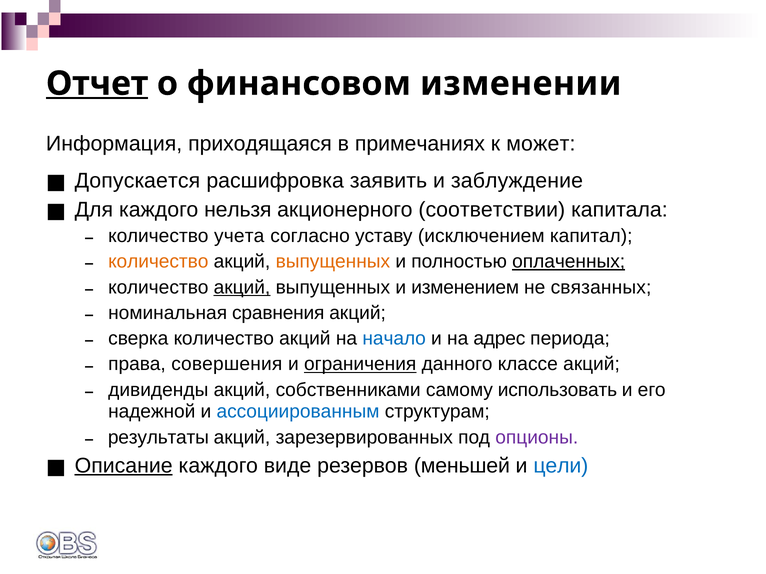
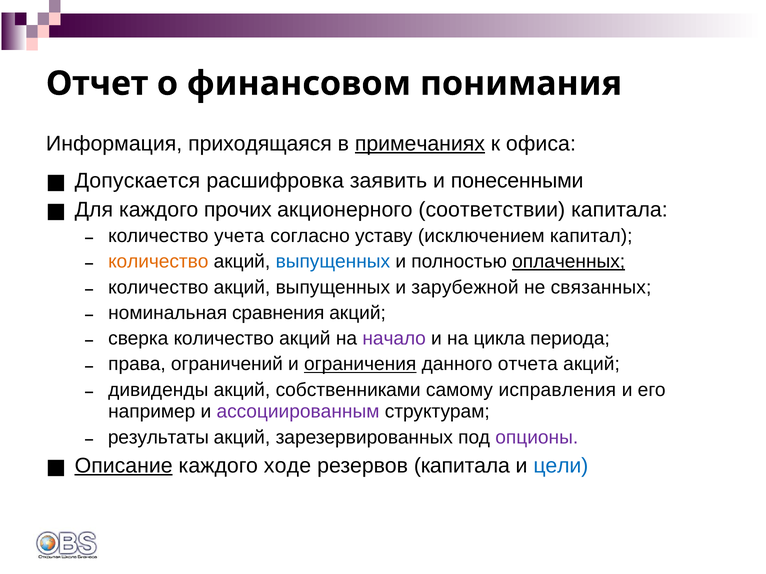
Отчет underline: present -> none (97, 84)
изменении: изменении -> понимания (521, 84)
примечаниях underline: none -> present (420, 144)
может: может -> офиса (541, 144)
заблуждение: заблуждение -> понесенными (517, 181)
нельзя: нельзя -> прочих (238, 210)
выпущенных colour: orange -> blue (333, 262)
акций underline: present -> none (242, 287)
изменением: изменением -> зарубежной (465, 287)
начало colour: blue -> purple (394, 339)
адрес: адрес -> цикла (499, 339)
совершения: совершения -> ограничений (227, 364)
классе: классе -> отчета (528, 364)
использовать: использовать -> исправления (557, 390)
надежной: надежной -> например (152, 412)
ассоциированным colour: blue -> purple (298, 412)
виде: виде -> ходе (287, 466)
резервов меньшей: меньшей -> капитала (462, 466)
